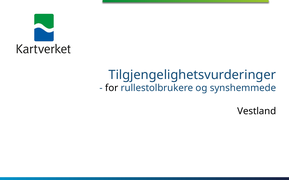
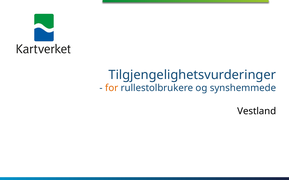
for colour: black -> orange (112, 88)
